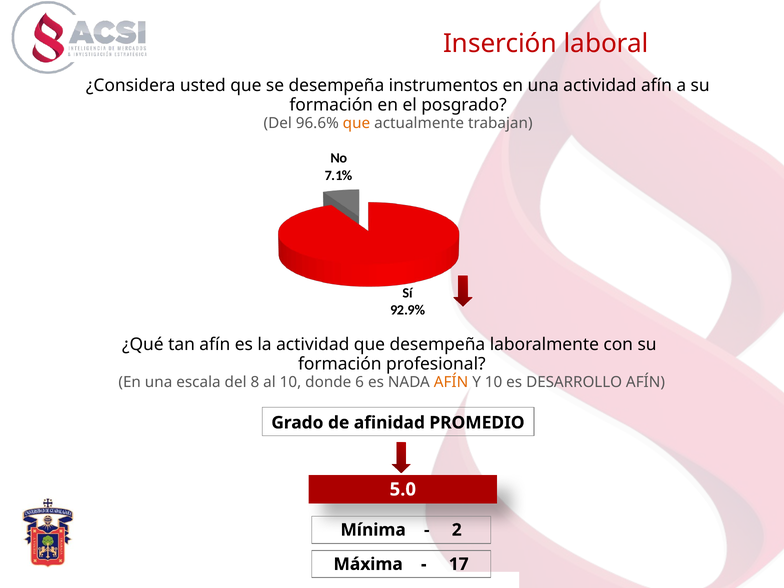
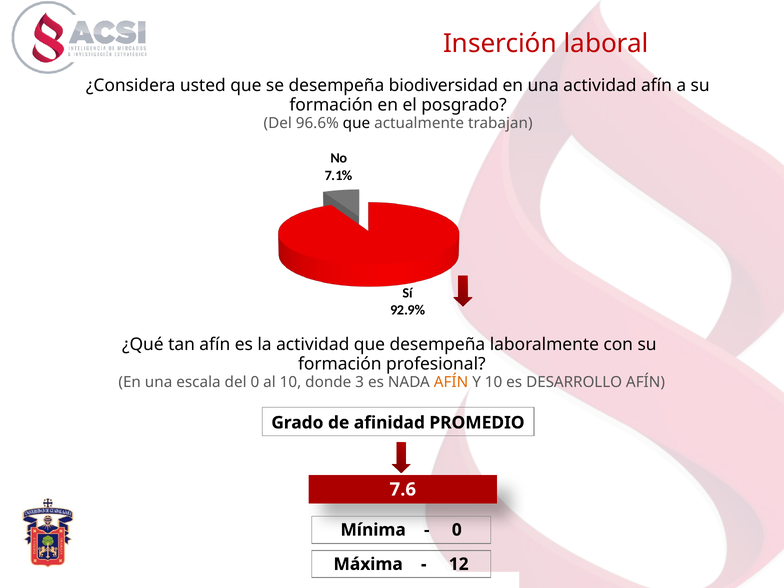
instrumentos: instrumentos -> biodiversidad (443, 85)
que colour: orange -> black (356, 123)
del 8: 8 -> 0 (255, 382)
6: 6 -> 3 (360, 382)
5.0: 5.0 -> 7.6 (403, 489)
2: 2 -> 0 (457, 530)
17: 17 -> 12 (459, 564)
